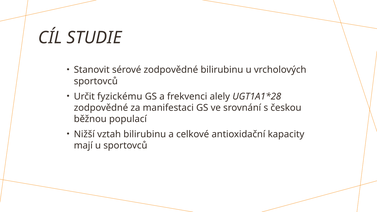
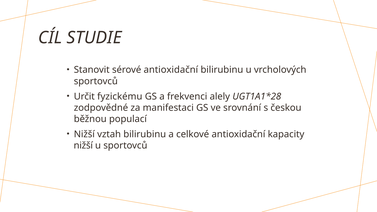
sérové zodpovědné: zodpovědné -> antioxidační (171, 70)
mají: mají -> nižší (83, 146)
